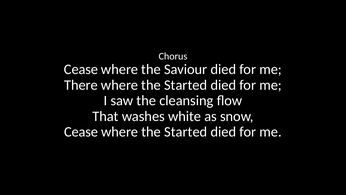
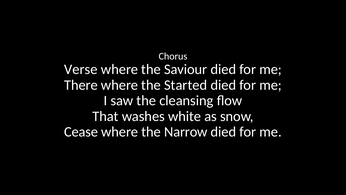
Cease: Cease -> Verse (81, 69)
Started: Started -> Narrow (186, 132)
